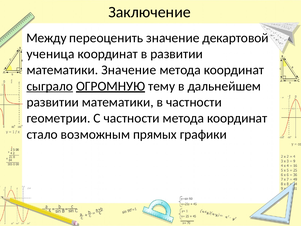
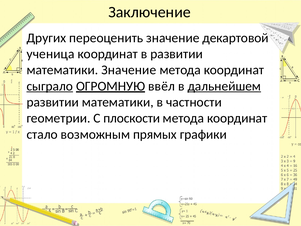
Между: Между -> Других (46, 38)
тему: тему -> ввёл (162, 86)
дальнейшем underline: none -> present (224, 86)
С частности: частности -> плоскости (132, 118)
